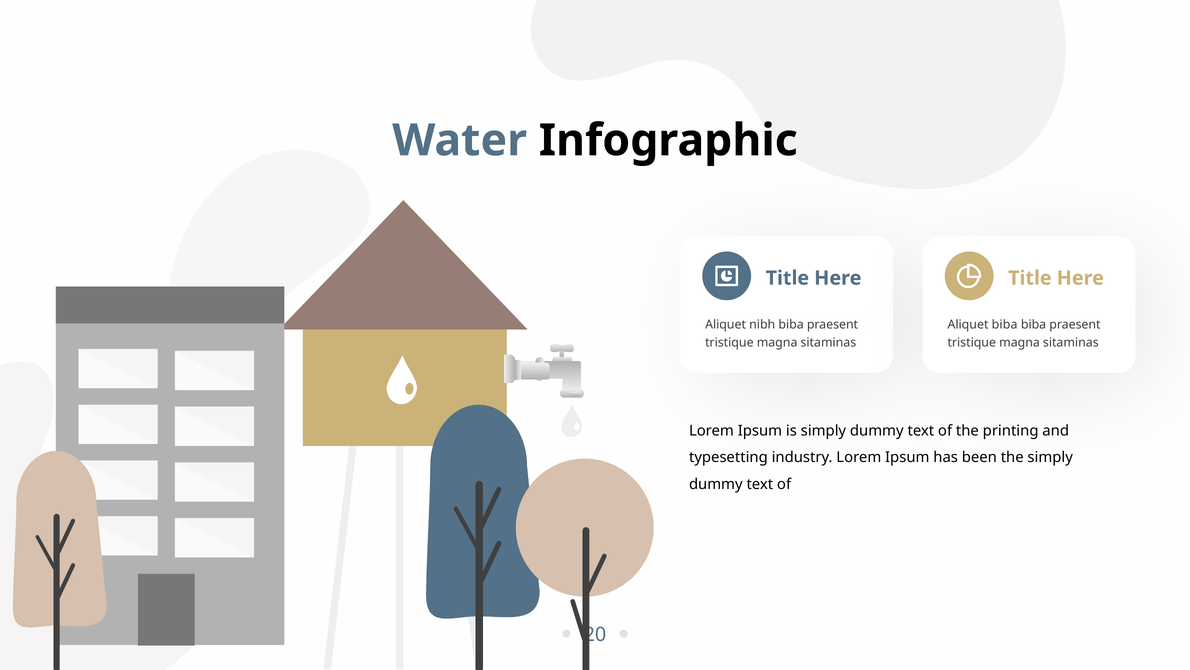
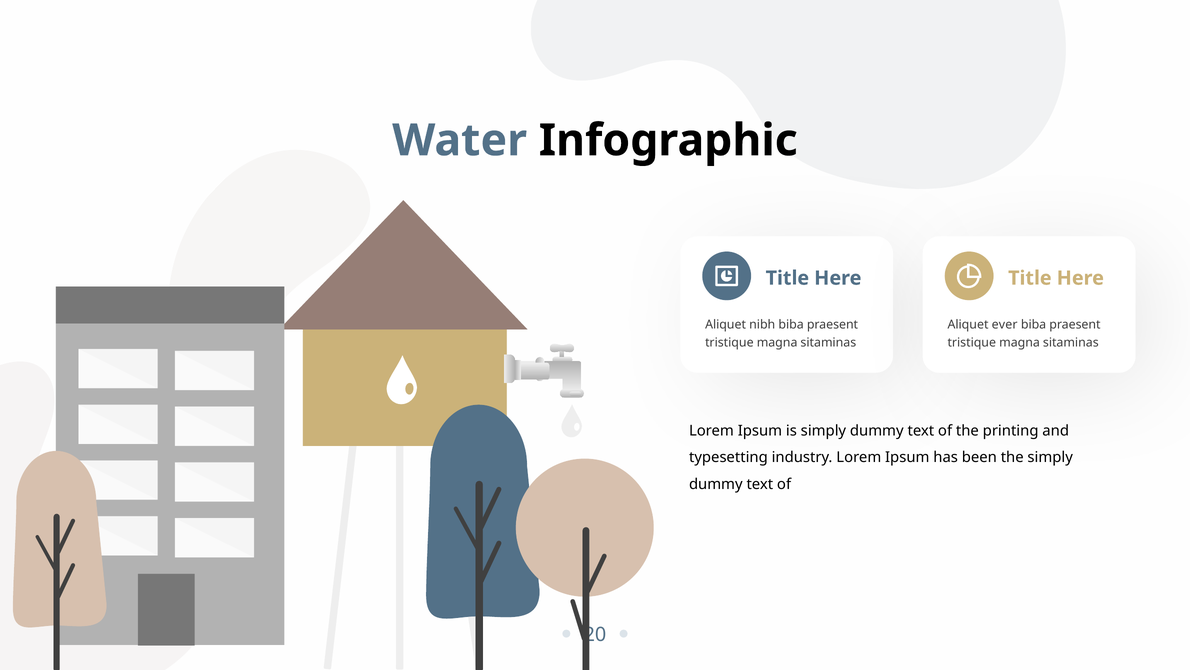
Aliquet biba: biba -> ever (1005, 324)
